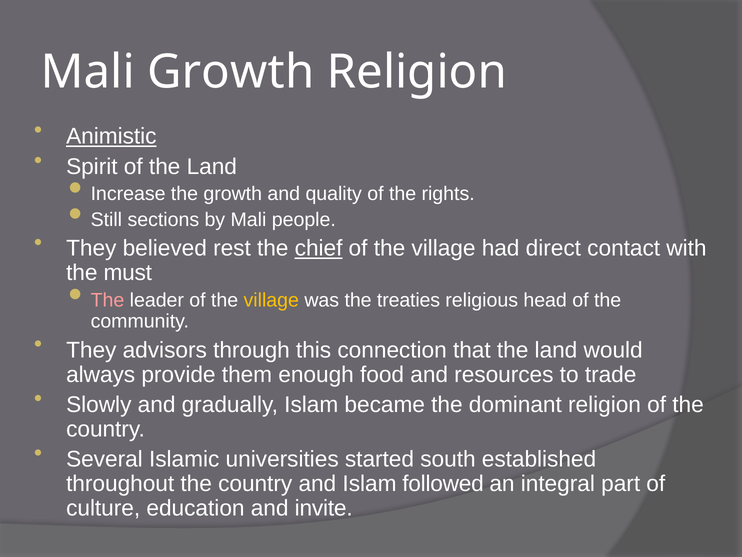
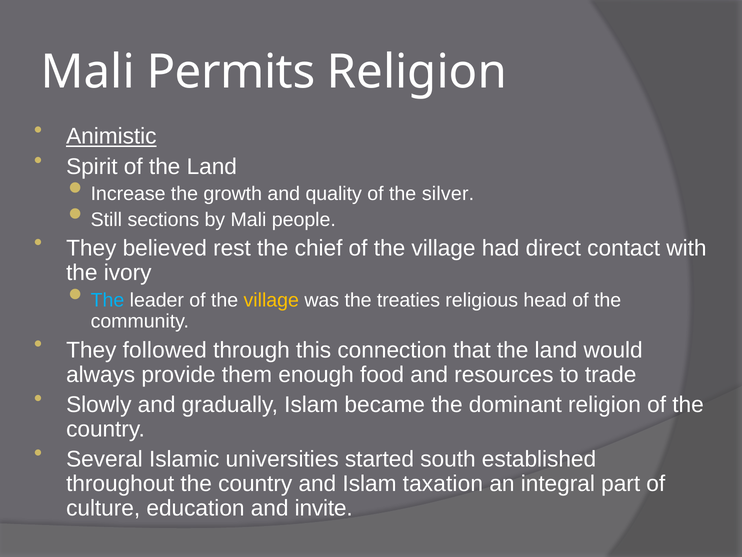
Mali Growth: Growth -> Permits (231, 72)
rights: rights -> silver (448, 194)
chief underline: present -> none (319, 248)
must: must -> ivory (128, 273)
The colour: pink -> light blue (108, 300)
advisors: advisors -> followed (165, 350)
followed: followed -> taxation (443, 483)
